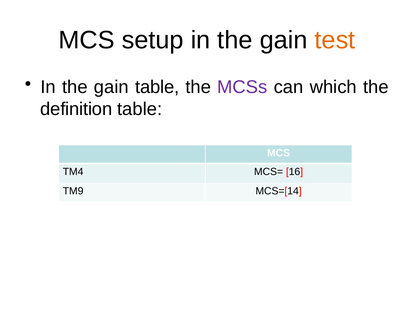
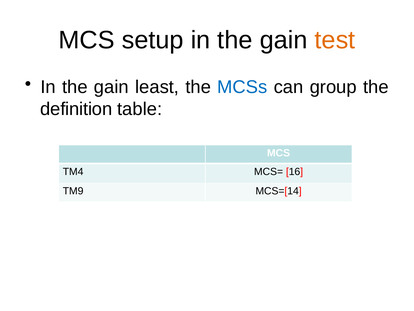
gain table: table -> least (157, 87)
MCSs colour: purple -> blue (242, 87)
which: which -> group (333, 87)
